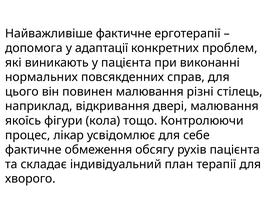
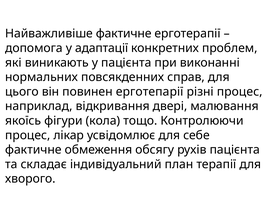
повинен малювання: малювання -> ерготепарії (150, 92)
різні стілець: стілець -> процес (240, 92)
